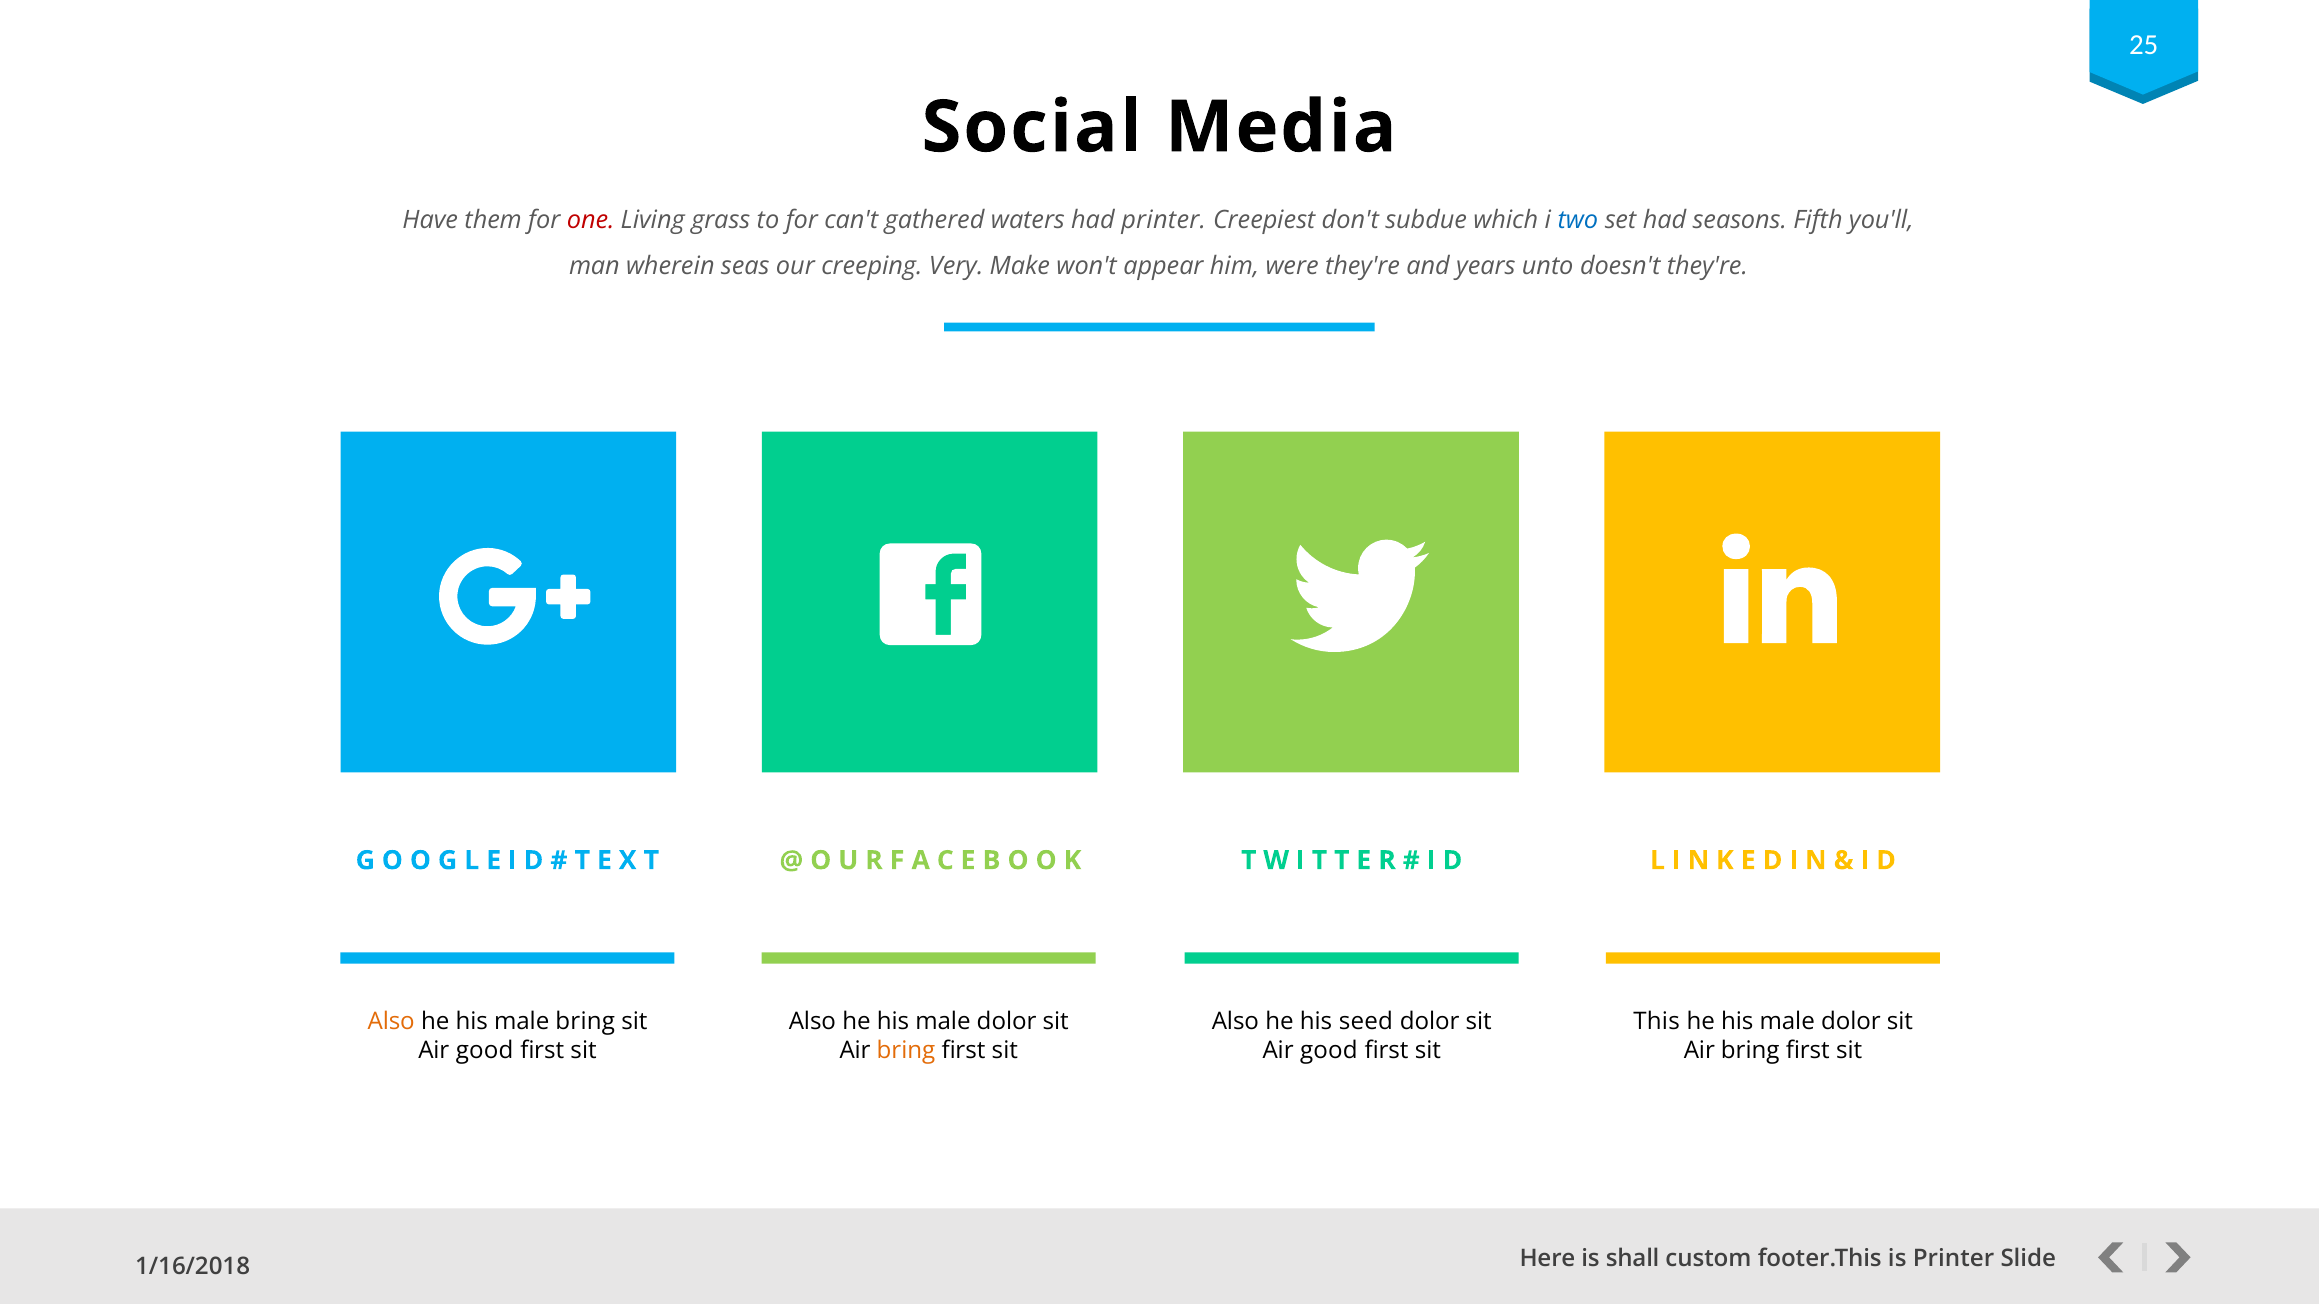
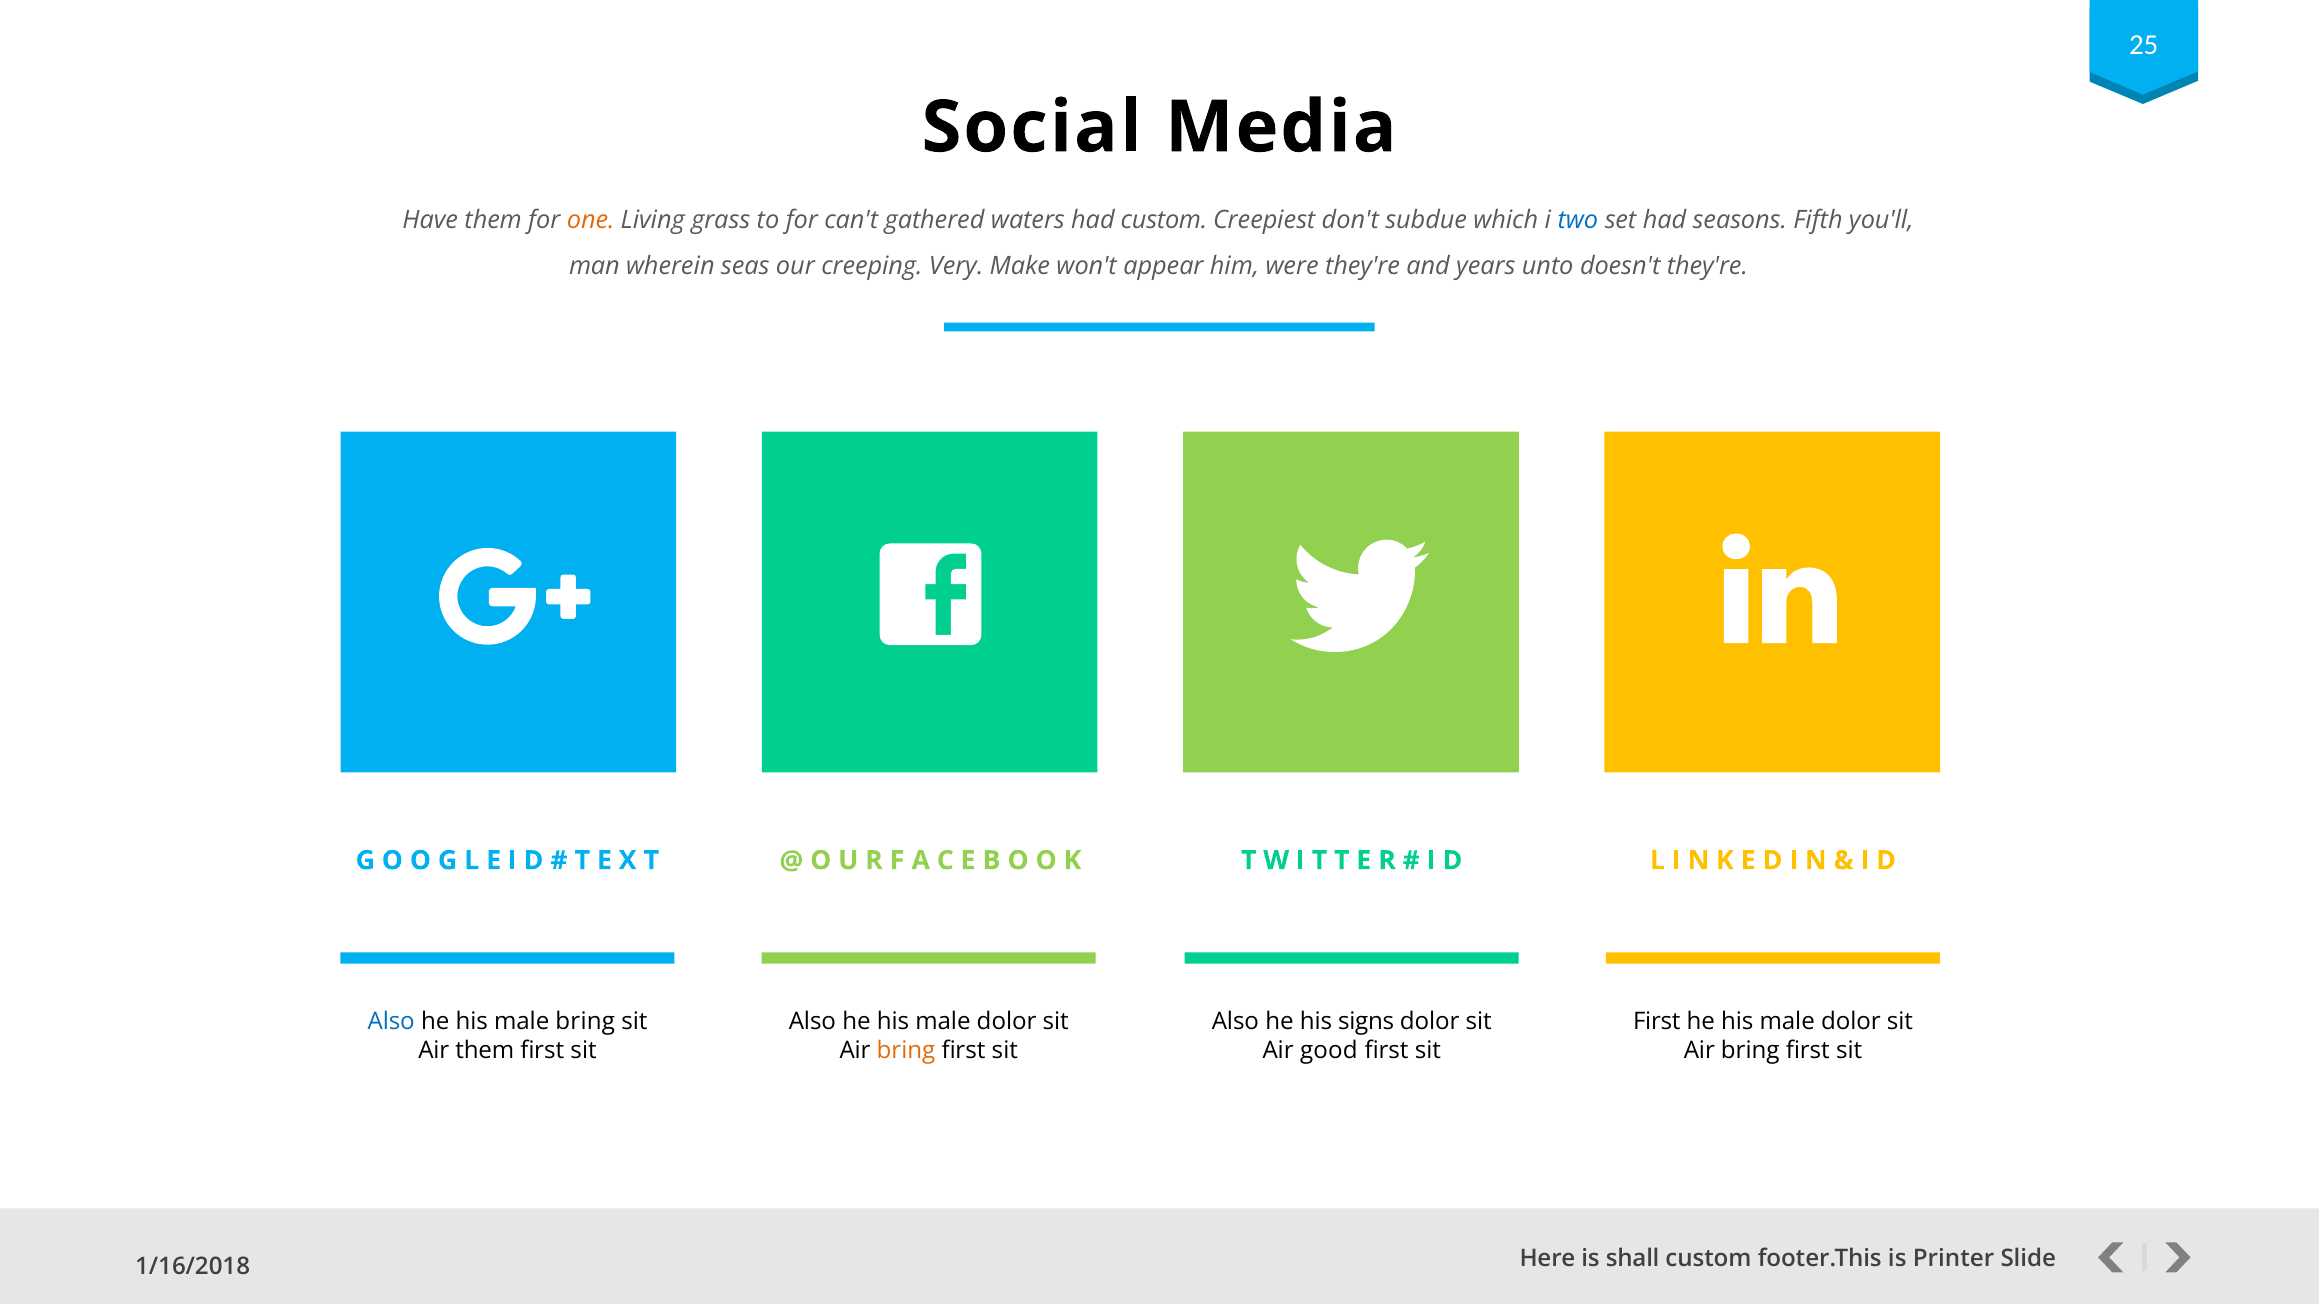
one colour: red -> orange (591, 221)
had printer: printer -> custom (1164, 221)
Also colour: orange -> blue (391, 1022)
seed: seed -> signs (1366, 1022)
This: This -> First (1657, 1022)
good: good -> them (485, 1051)
